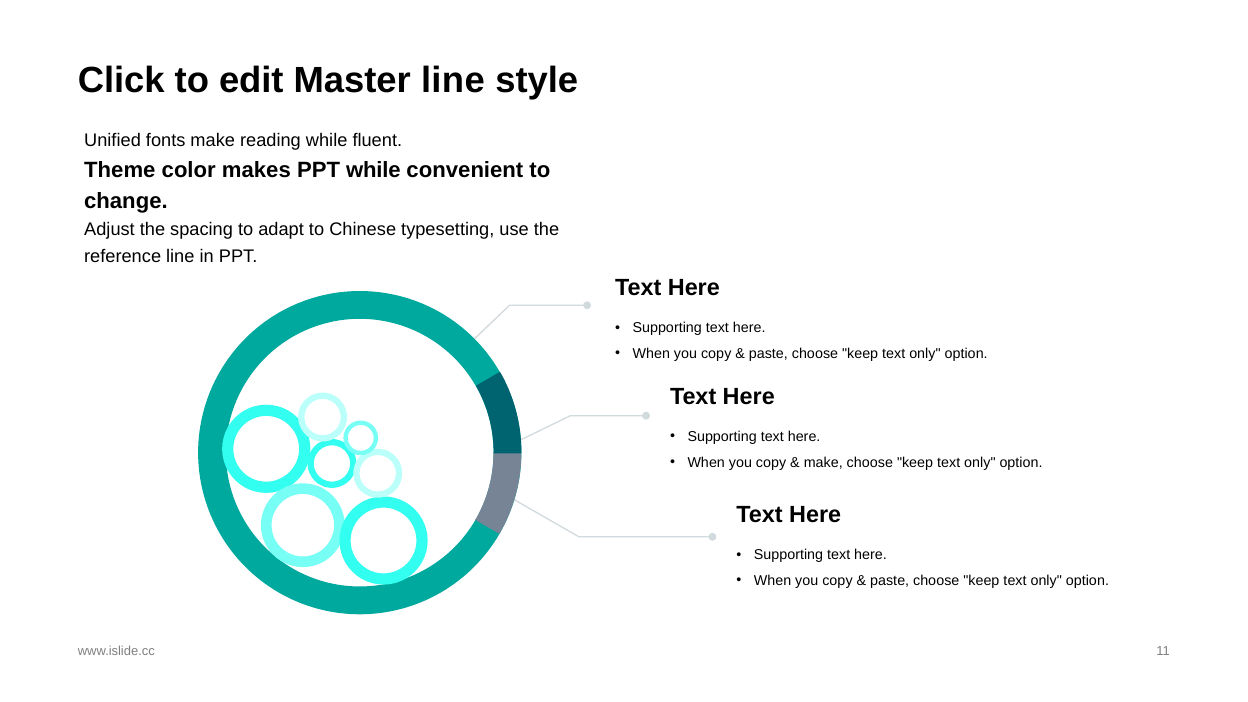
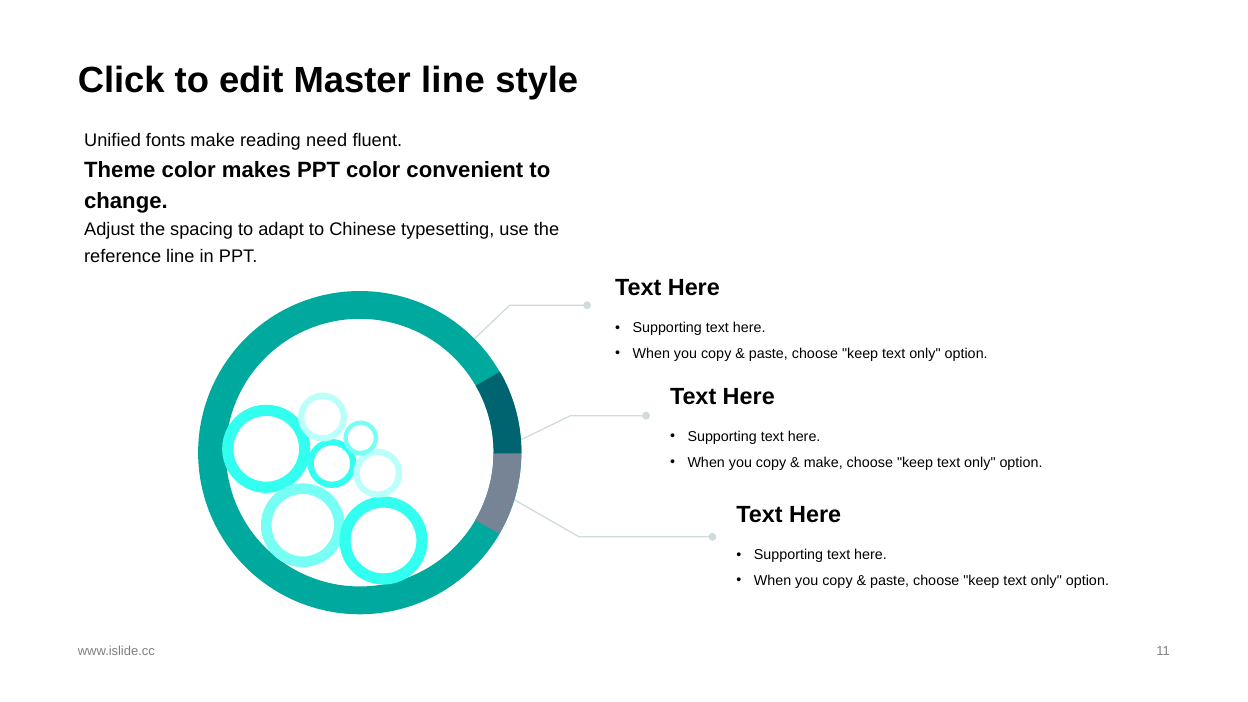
reading while: while -> need (327, 140)
PPT while: while -> color (373, 170)
